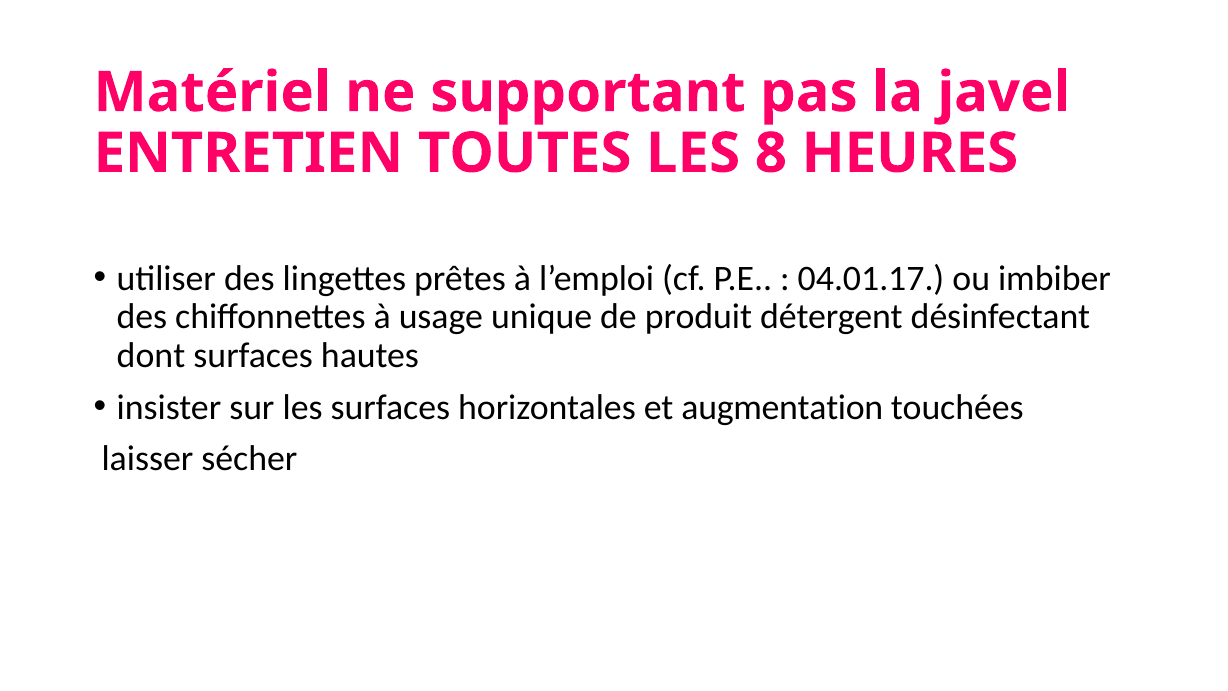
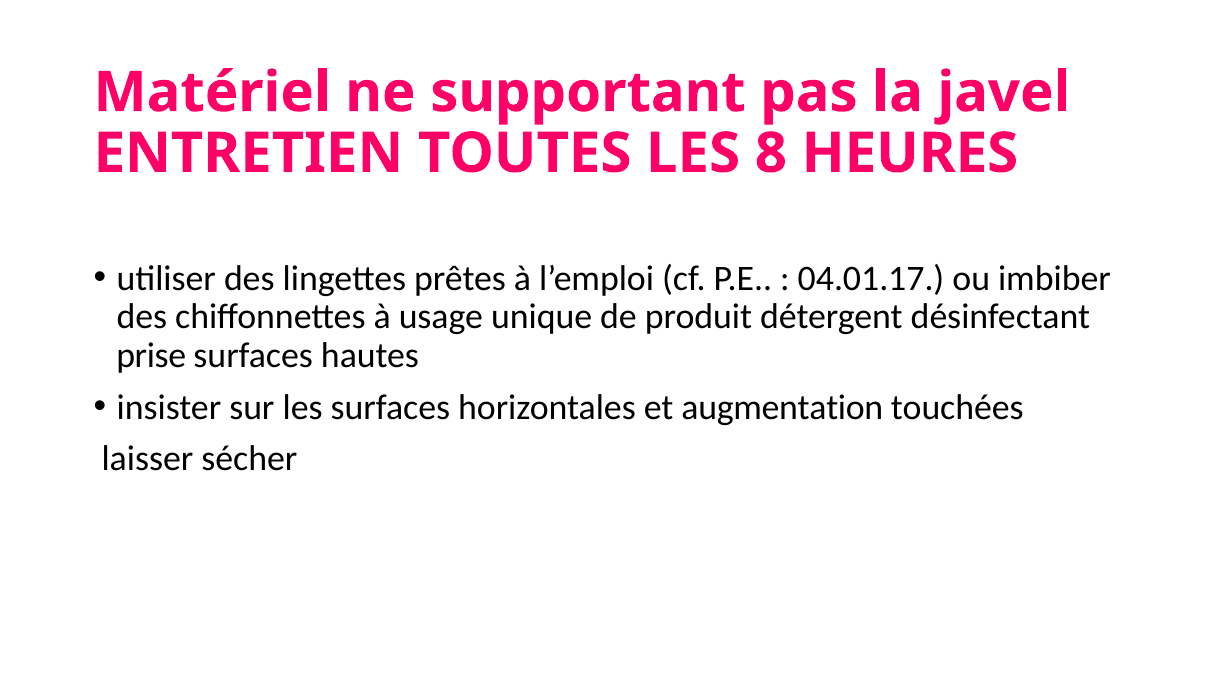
dont: dont -> prise (151, 356)
